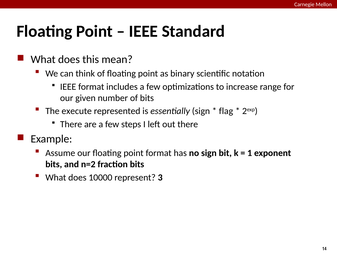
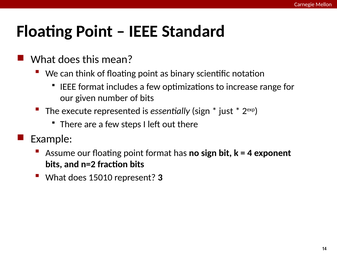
flag: flag -> just (226, 111)
1: 1 -> 4 (250, 153)
10000: 10000 -> 15010 (100, 177)
